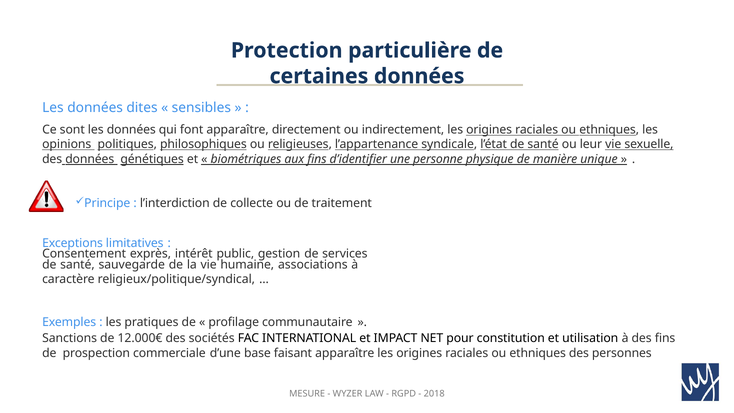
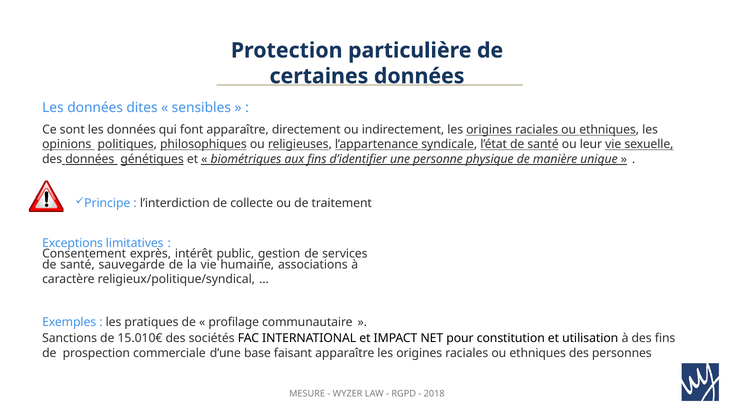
12.000€: 12.000€ -> 15.010€ (140, 338)
